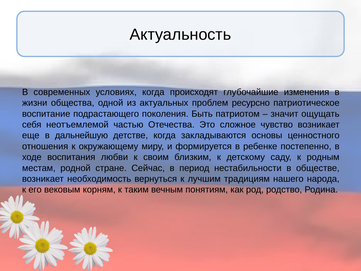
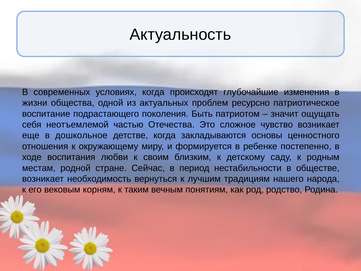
дальнейшую: дальнейшую -> дошкольное (81, 135)
